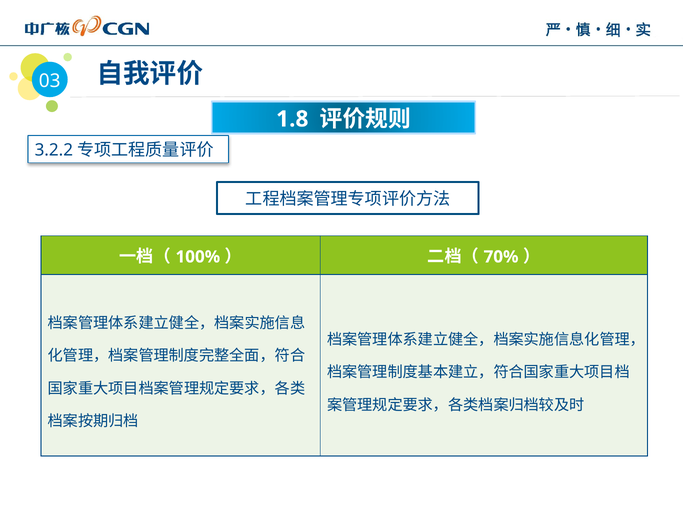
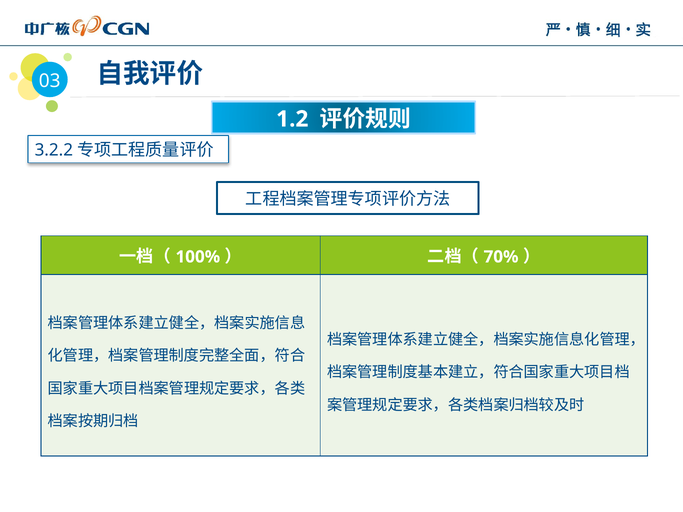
1.8: 1.8 -> 1.2 (292, 119)
